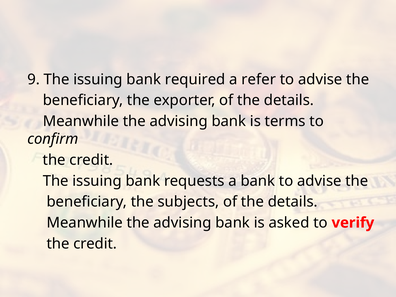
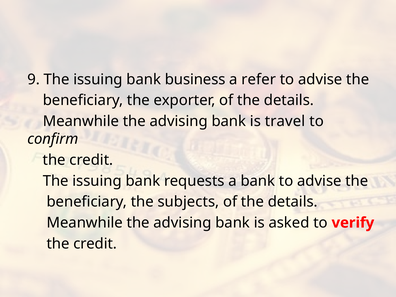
required: required -> business (195, 79)
terms: terms -> travel (285, 121)
